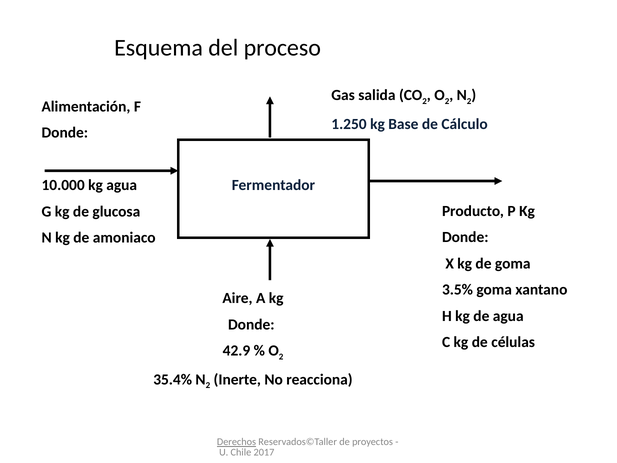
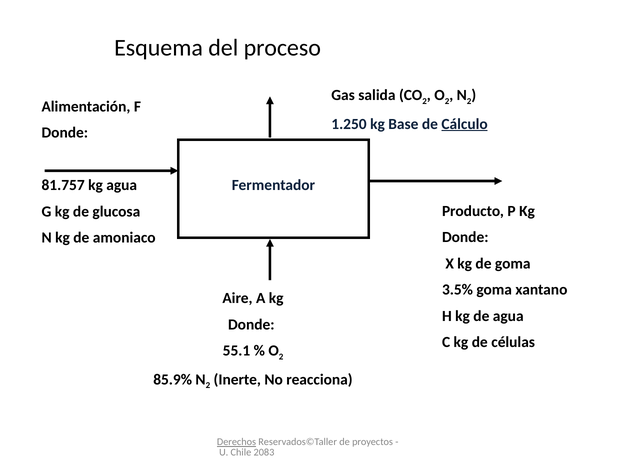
Cálculo underline: none -> present (465, 124)
10.000: 10.000 -> 81.757 (63, 185)
42.9: 42.9 -> 55.1 (236, 351)
35.4%: 35.4% -> 85.9% (173, 379)
2017: 2017 -> 2083 (264, 452)
